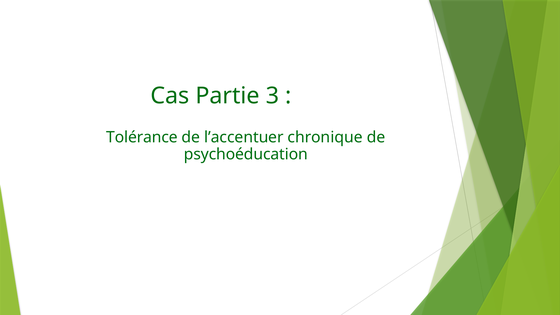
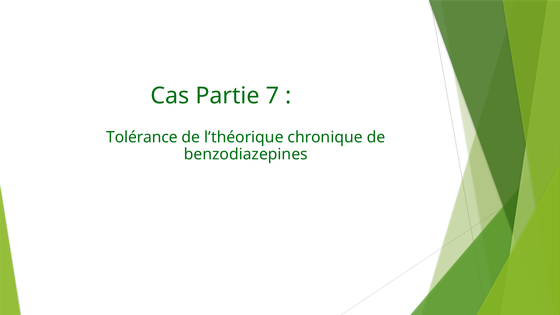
3: 3 -> 7 (272, 96)
l’accentuer: l’accentuer -> l’théorique (244, 137)
psychoéducation: psychoéducation -> benzodiazepines (246, 154)
